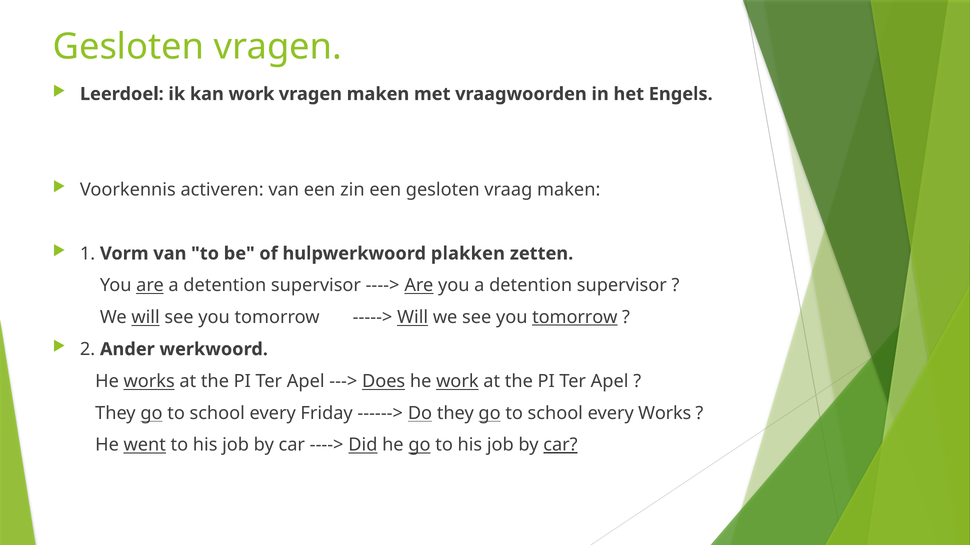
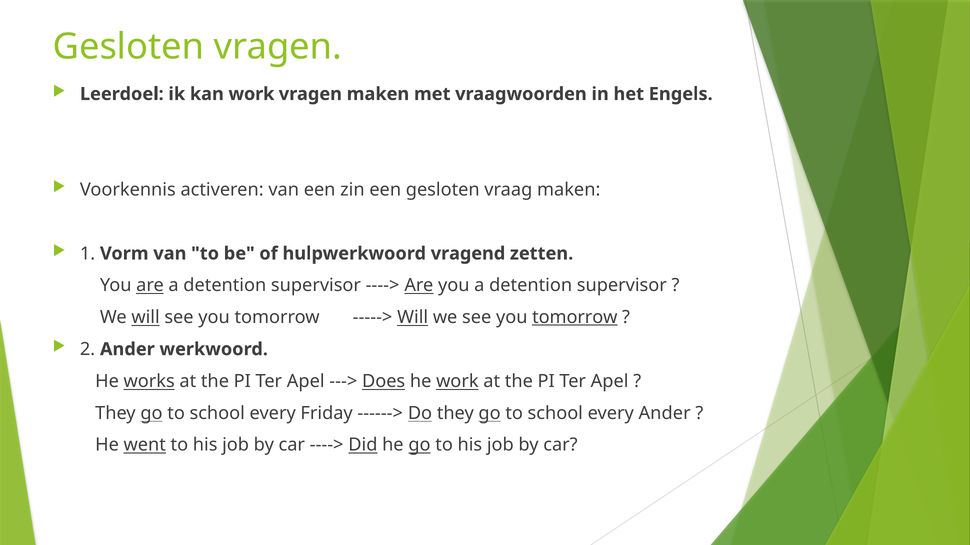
plakken: plakken -> vragend (468, 254)
every Works: Works -> Ander (665, 413)
car underline: present -> none (560, 445)
